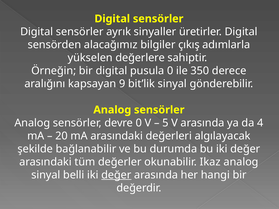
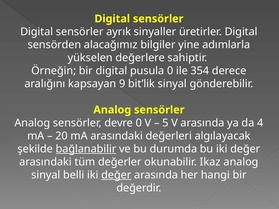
çıkış: çıkış -> yine (189, 45)
350: 350 -> 354 (200, 71)
bağlanabilir underline: none -> present (86, 149)
